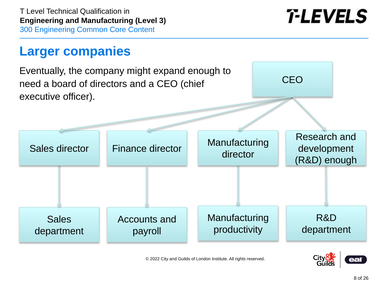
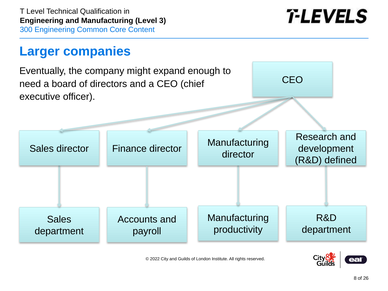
R&D enough: enough -> defined (341, 160)
